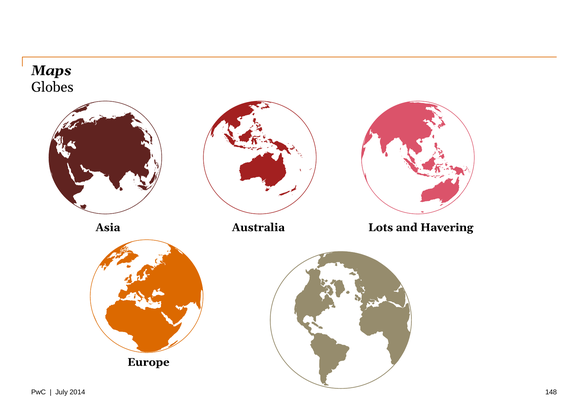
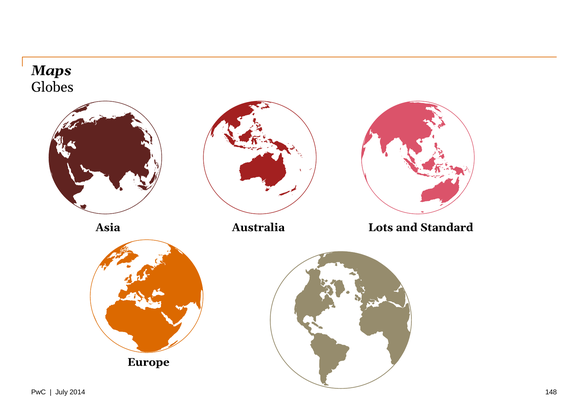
Havering: Havering -> Standard (447, 227)
